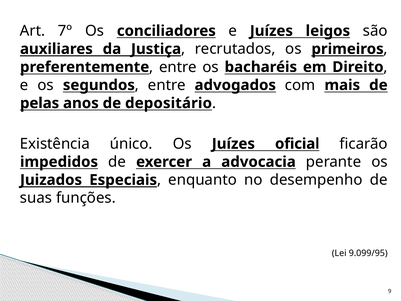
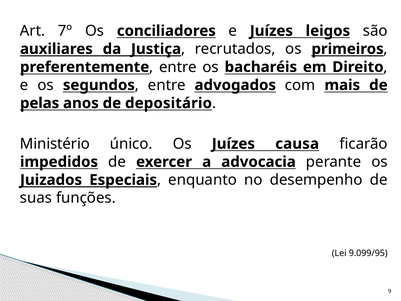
Existência: Existência -> Ministério (55, 144)
oficial: oficial -> causa (297, 144)
